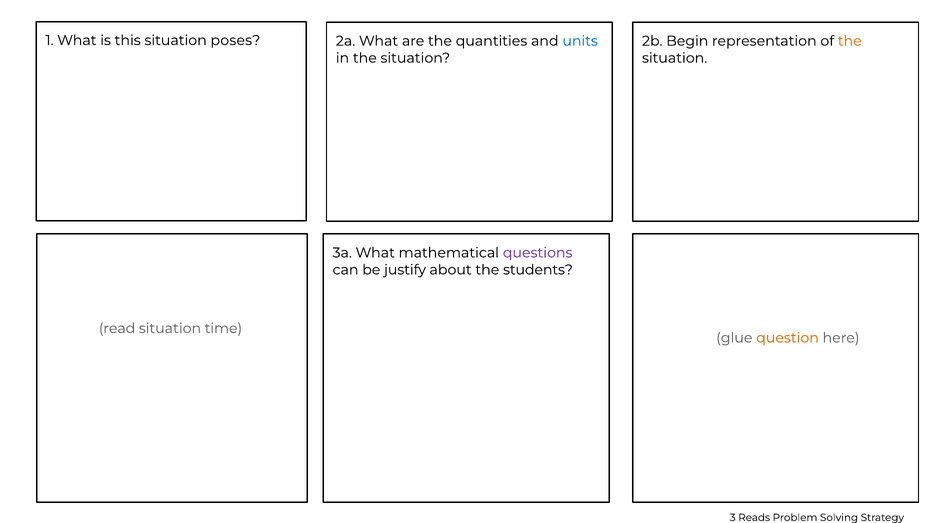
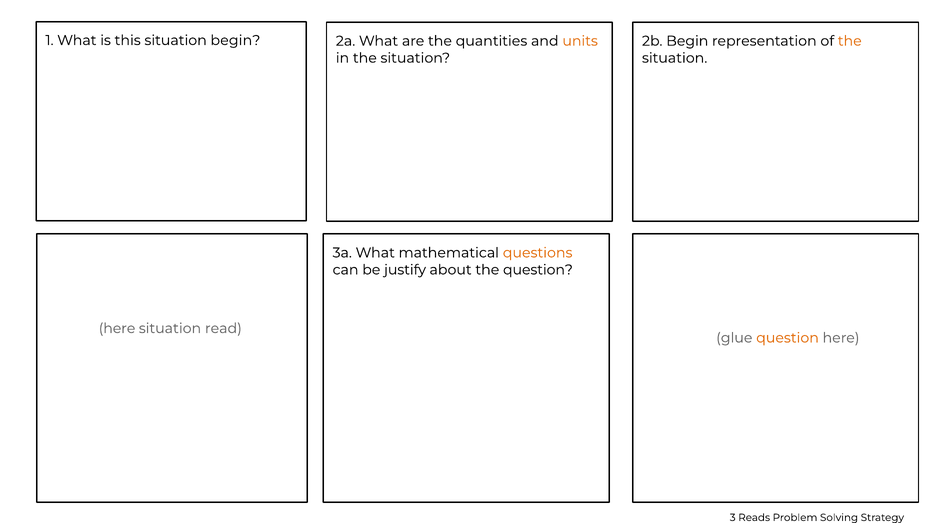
situation poses: poses -> begin (235, 40)
units colour: blue -> orange (580, 41)
questions colour: purple -> orange (538, 253)
the students: students -> question (538, 270)
read: read -> here (117, 328)
time: time -> read (223, 328)
